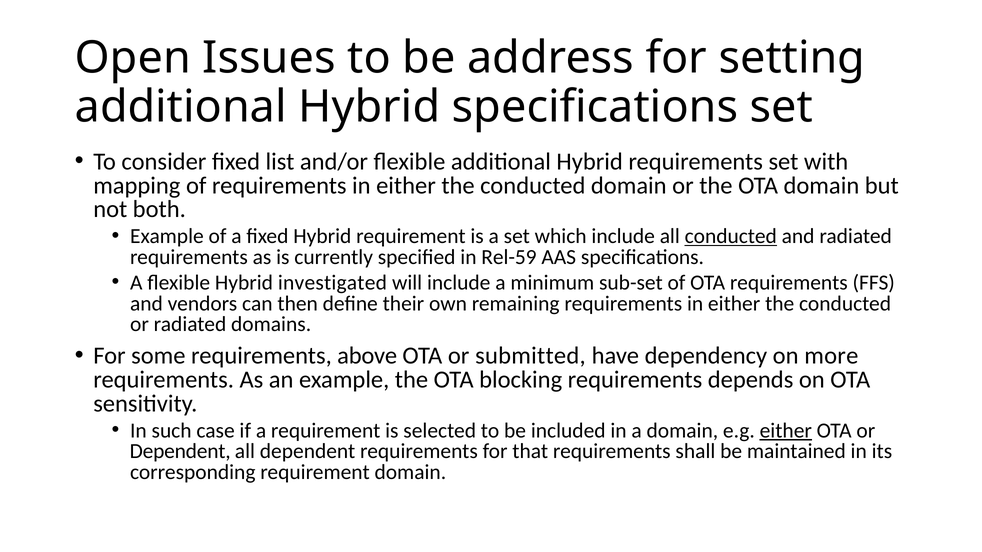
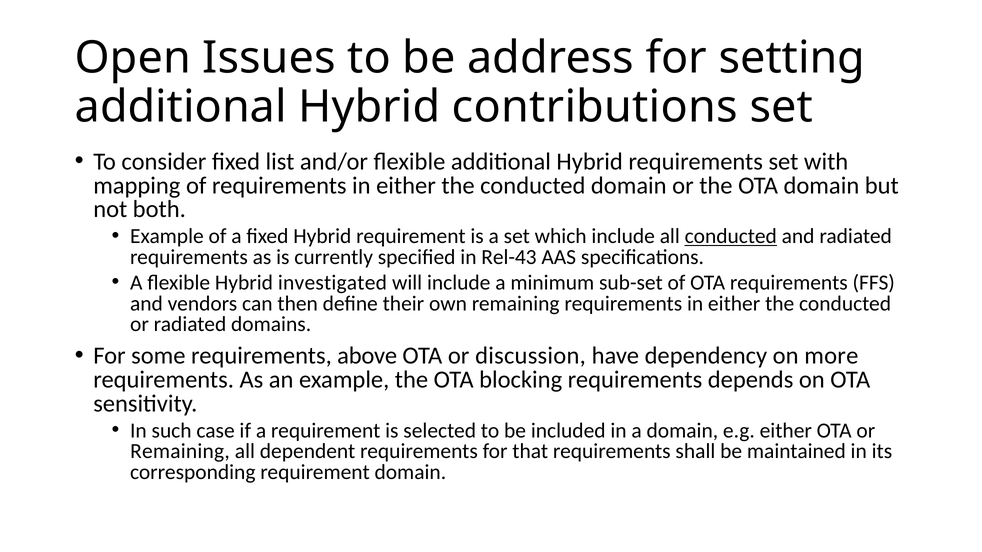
Hybrid specifications: specifications -> contributions (595, 107)
Rel-59: Rel-59 -> Rel-43 (509, 257)
submitted: submitted -> discussion (530, 356)
either underline: present -> none (786, 431)
Dependent: Dependent -> Remaining (180, 452)
